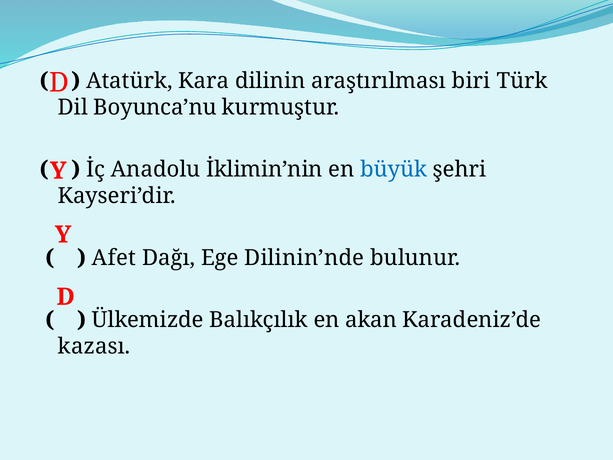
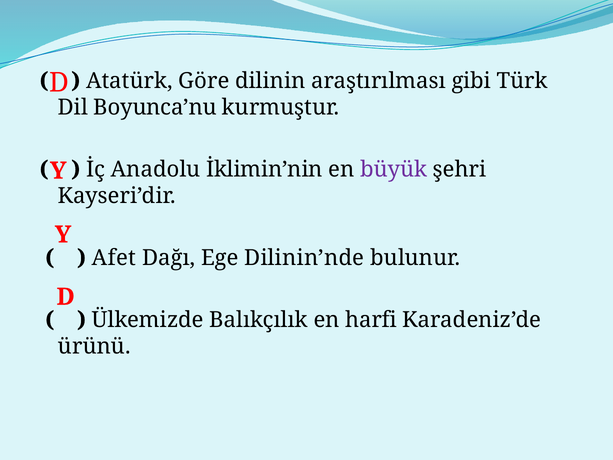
Kara: Kara -> Göre (204, 81)
biri: biri -> gibi (471, 81)
büyük colour: blue -> purple (394, 169)
akan: akan -> harfi (371, 320)
kazası: kazası -> ürünü (94, 346)
